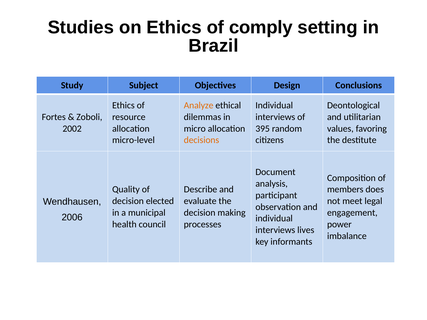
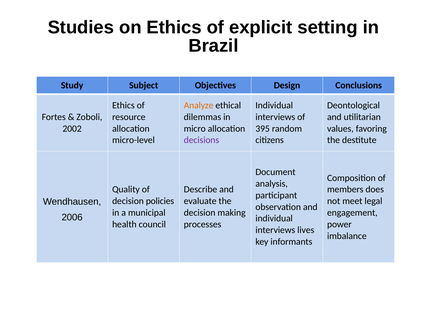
comply: comply -> explicit (261, 27)
decisions colour: orange -> purple (201, 140)
elected: elected -> policies (160, 201)
